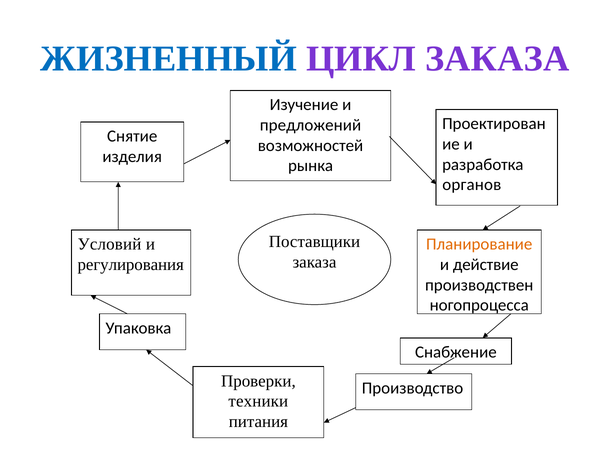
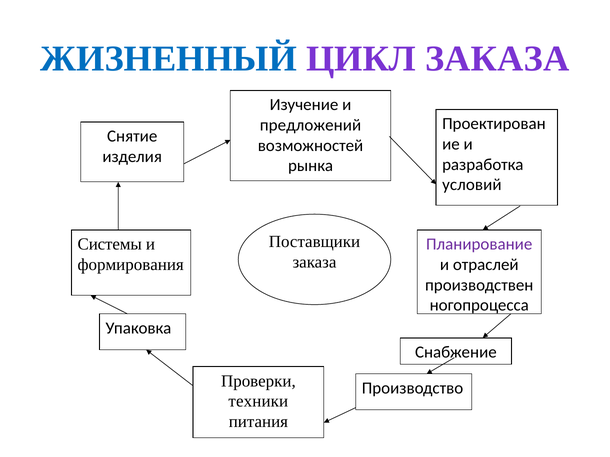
органов: органов -> условий (472, 185)
Условий: Условий -> Системы (110, 245)
Планирование colour: orange -> purple (479, 245)
регулирования: регулирования -> формирования (131, 265)
действие: действие -> отраслей (486, 265)
